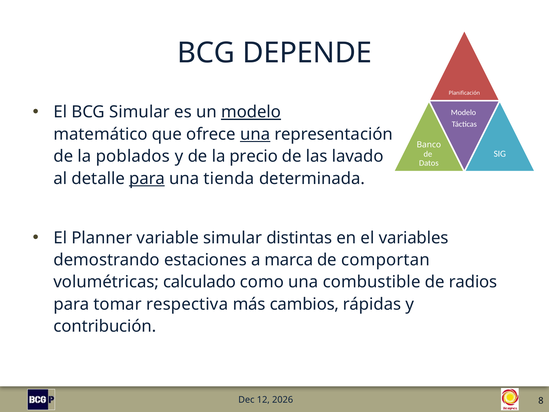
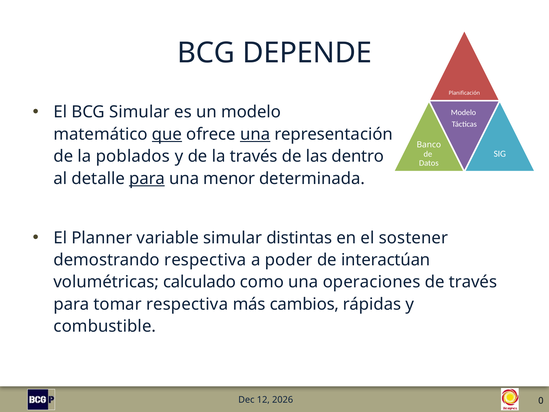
modelo underline: present -> none (251, 112)
que underline: none -> present (167, 134)
la precio: precio -> través (254, 156)
lavado: lavado -> dentro (358, 156)
tienda: tienda -> menor (229, 178)
variables: variables -> sostener (413, 238)
demostrando estaciones: estaciones -> respectiva (205, 260)
marca: marca -> poder (289, 260)
comportan: comportan -> interactúan (386, 260)
combustible: combustible -> operaciones (372, 282)
de radios: radios -> través (473, 282)
contribución: contribución -> combustible (105, 326)
8: 8 -> 0 (541, 401)
